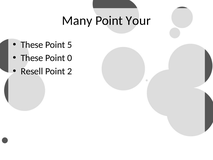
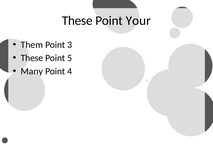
Many: Many -> These (77, 21)
These: These -> Them (32, 45)
5: 5 -> 3 (70, 45)
0: 0 -> 5 (70, 58)
Resell: Resell -> Many (32, 71)
2: 2 -> 4 (70, 71)
